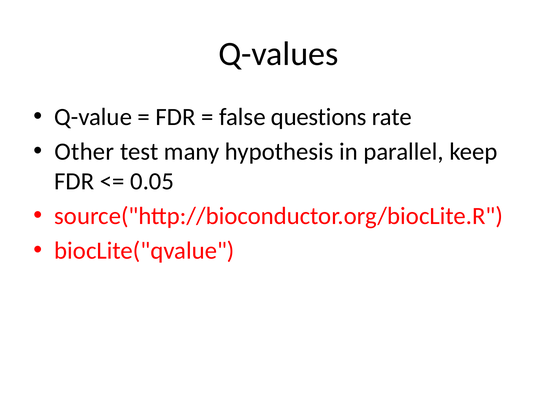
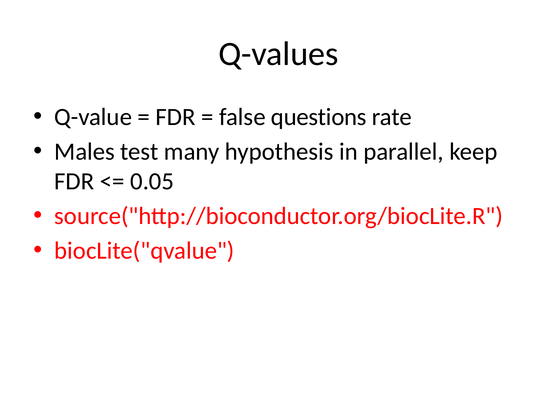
Other: Other -> Males (85, 152)
